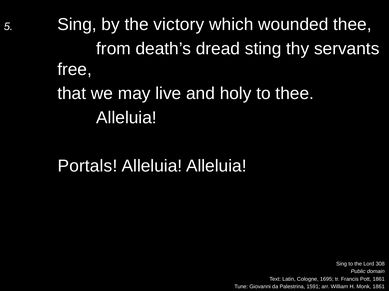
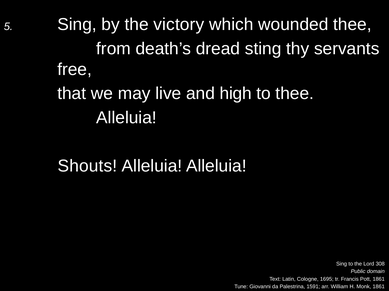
holy: holy -> high (236, 94)
Portals: Portals -> Shouts (87, 166)
